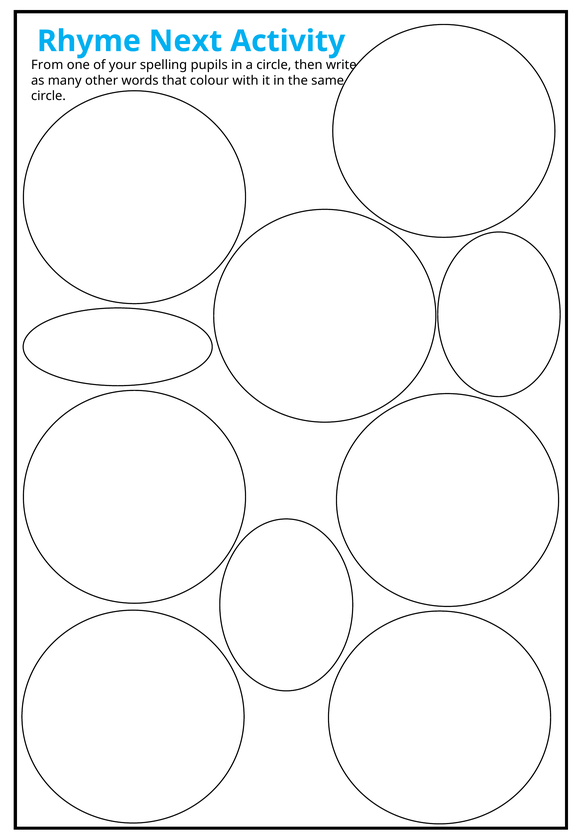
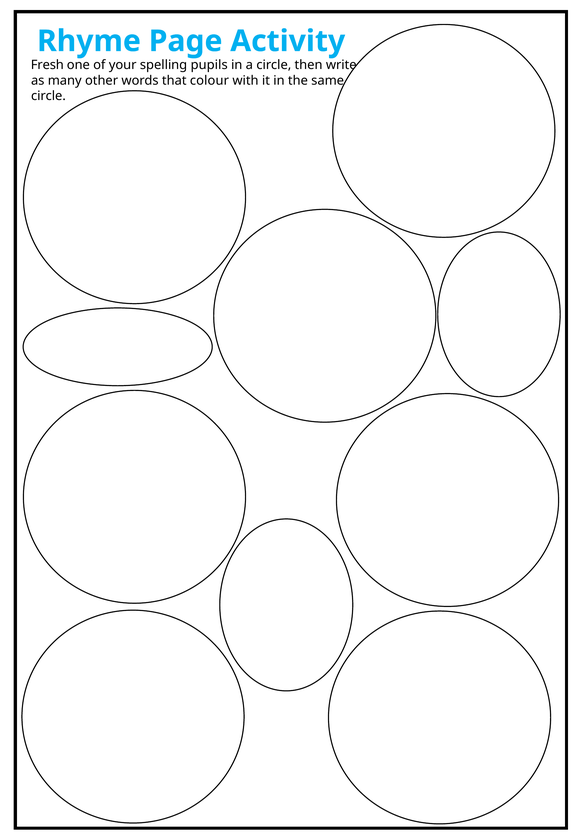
Next: Next -> Page (186, 41)
From: From -> Fresh (47, 65)
